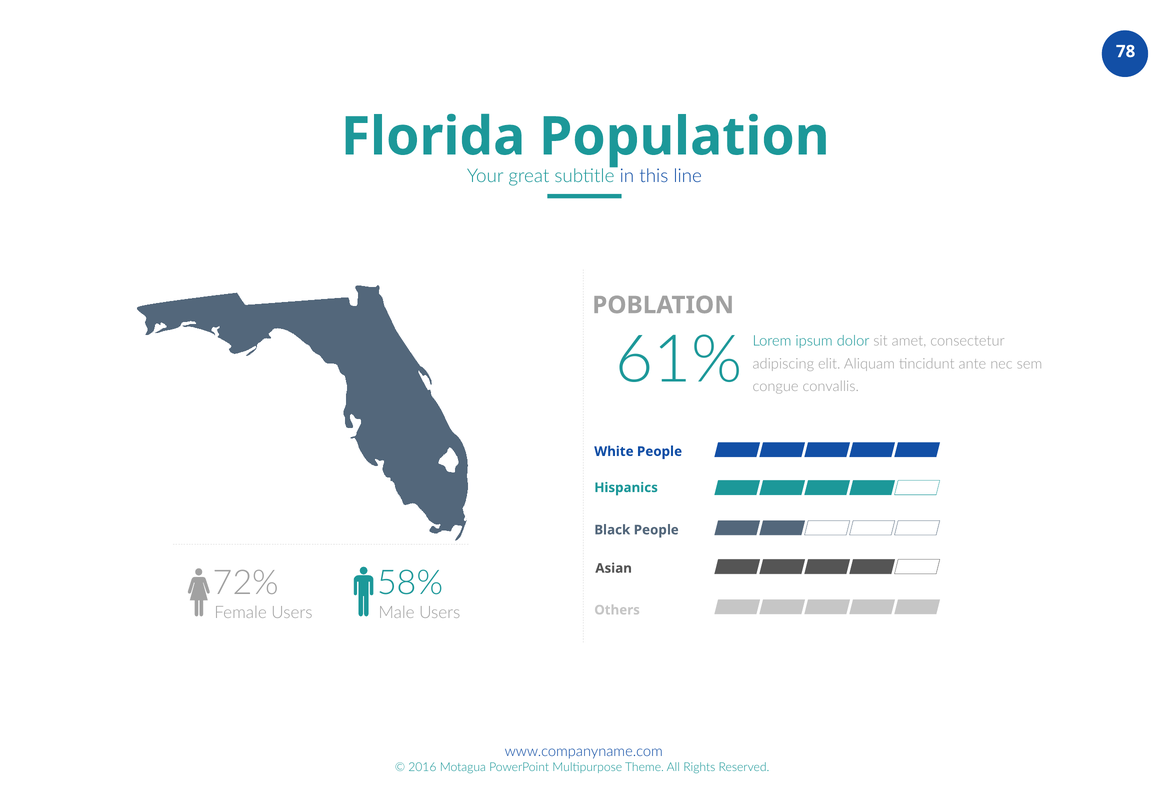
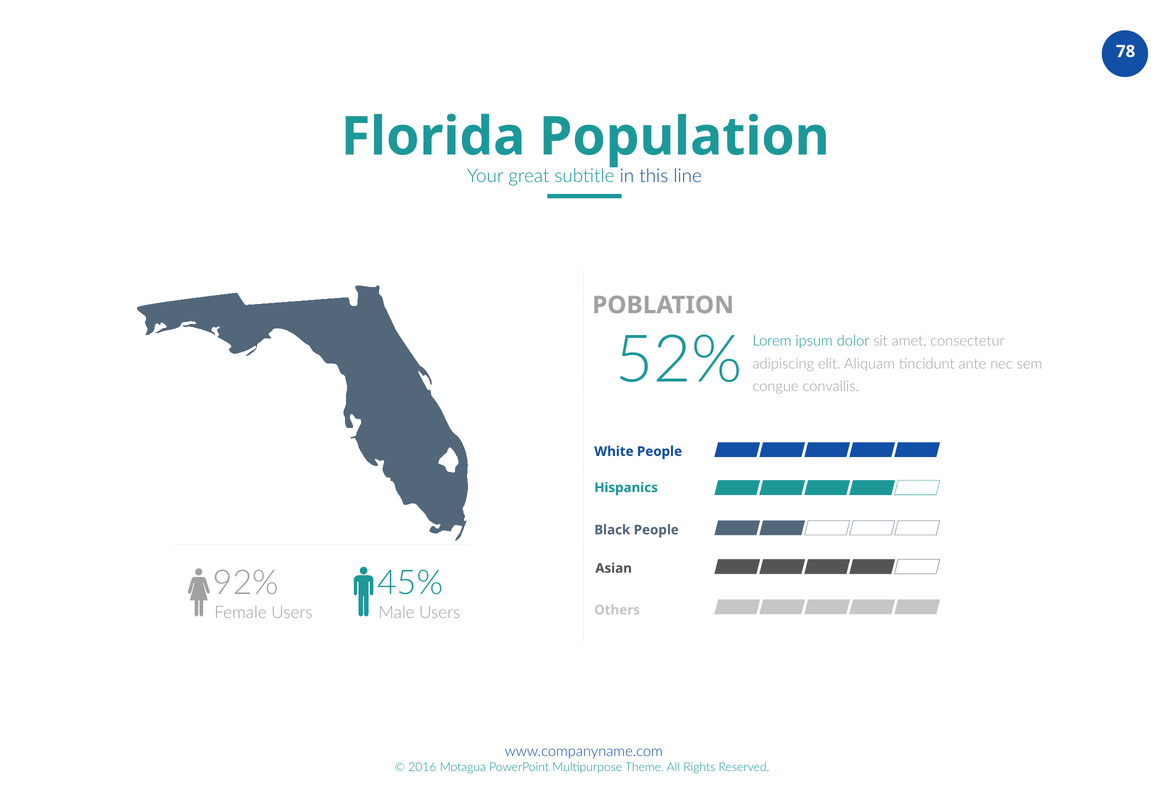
61%: 61% -> 52% (679, 360)
72%: 72% -> 92% (246, 583)
58%: 58% -> 45% (410, 583)
